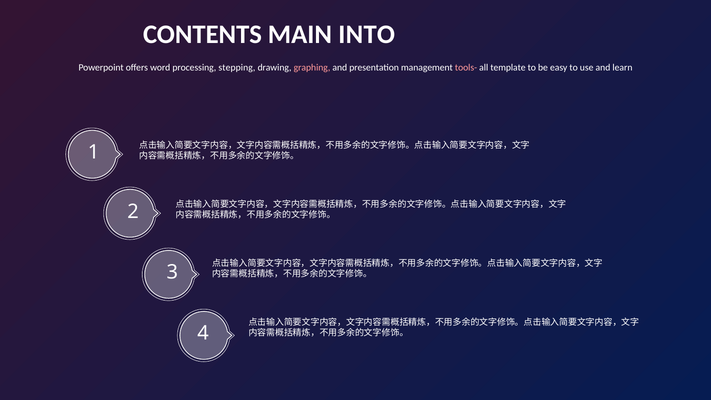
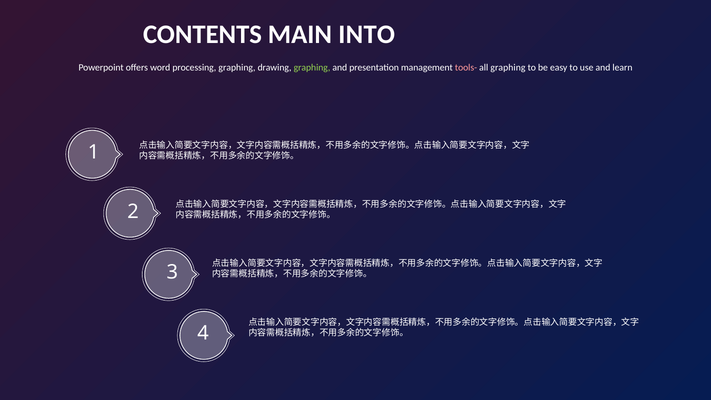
processing stepping: stepping -> graphing (237, 67)
graphing colour: pink -> light green (312, 67)
all template: template -> graphing (508, 67)
